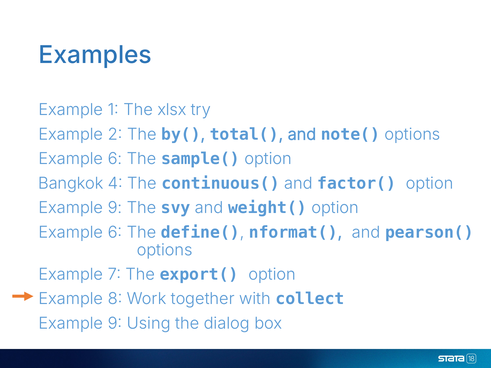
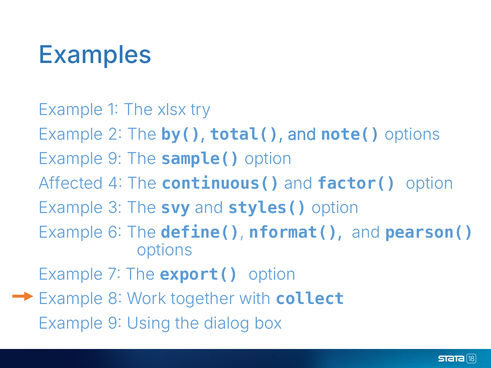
6: 6 -> 9 (115, 159)
Bangkok: Bangkok -> Affected (71, 183)
9: 9 -> 3 (115, 208)
weight(: weight( -> styles( (267, 208)
